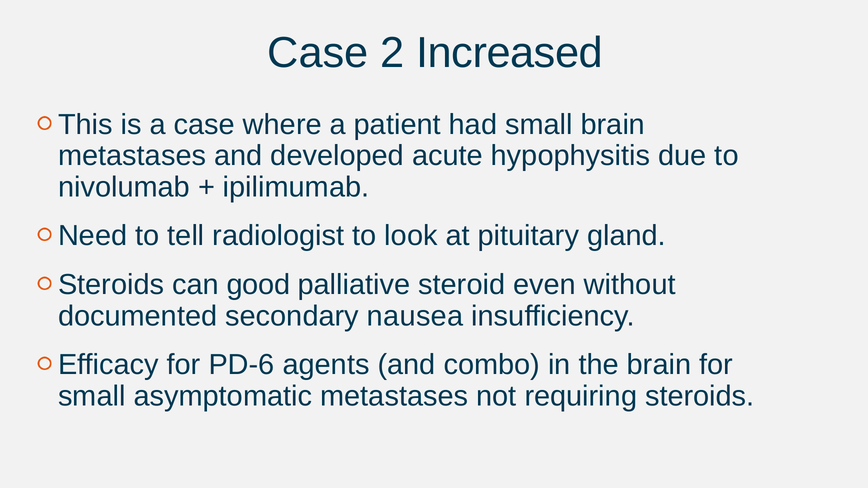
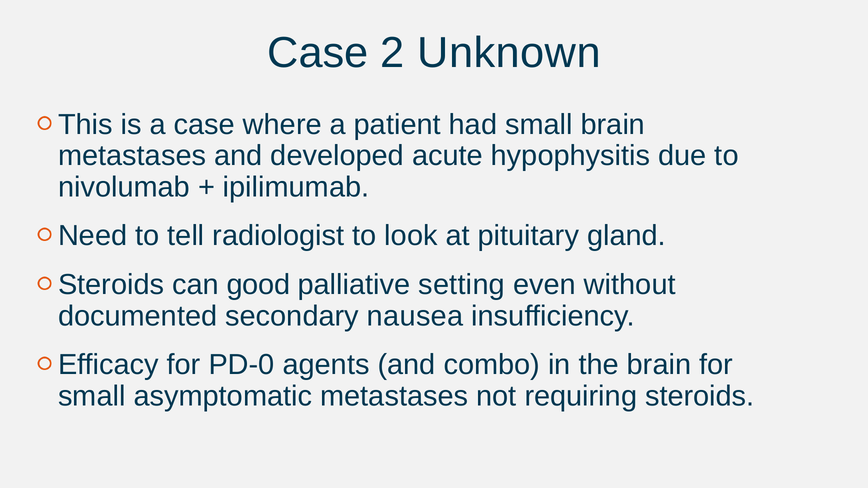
Increased: Increased -> Unknown (509, 53)
steroid: steroid -> setting (462, 285)
PD-6: PD-6 -> PD-0 (242, 365)
